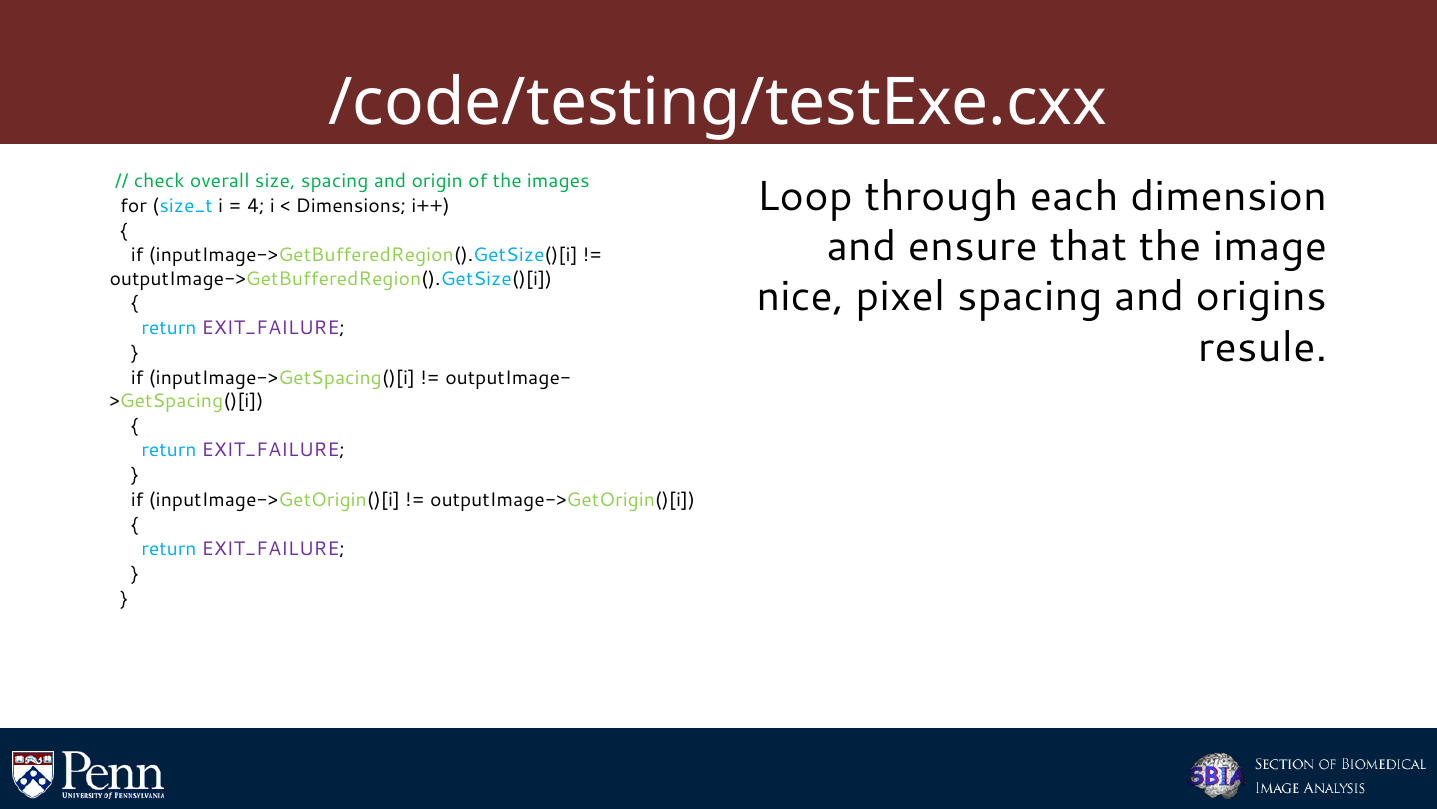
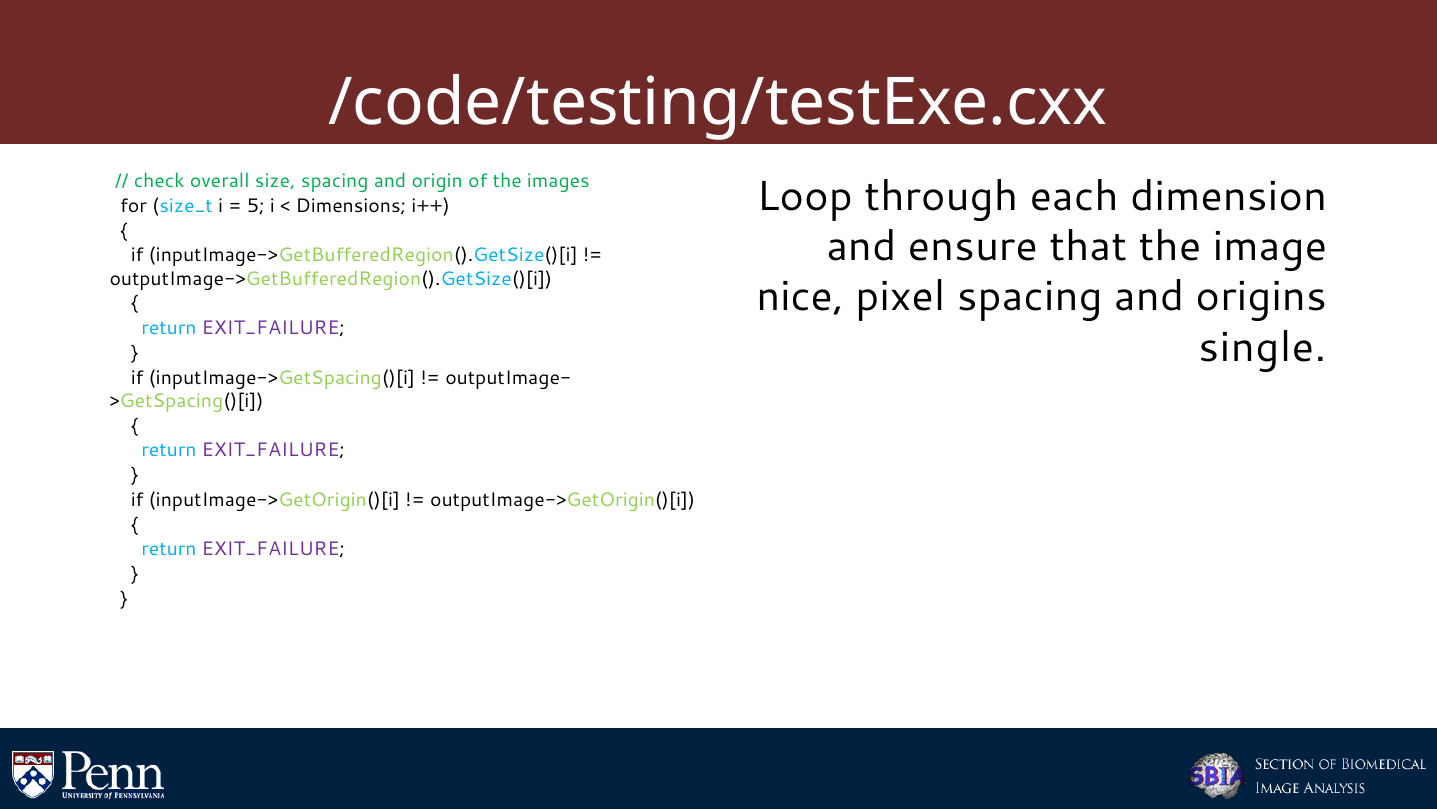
4: 4 -> 5 (256, 206)
resule: resule -> single (1262, 347)
